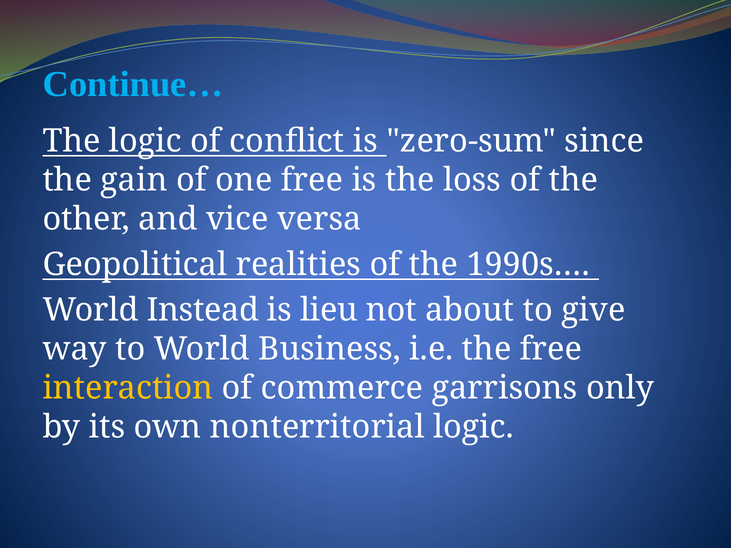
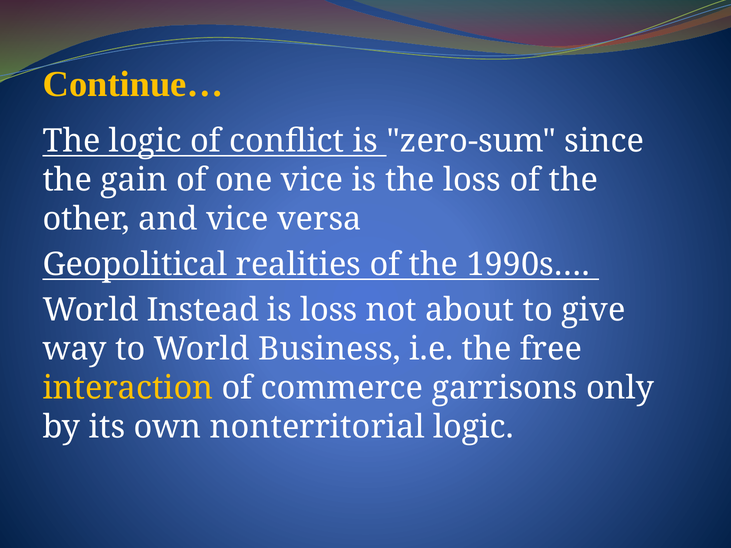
Continue… colour: light blue -> yellow (133, 84)
one free: free -> vice (312, 180)
is lieu: lieu -> loss (329, 310)
